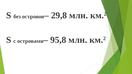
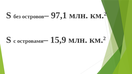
29,8: 29,8 -> 97,1 (59, 15)
95,8: 95,8 -> 15,9 (58, 40)
